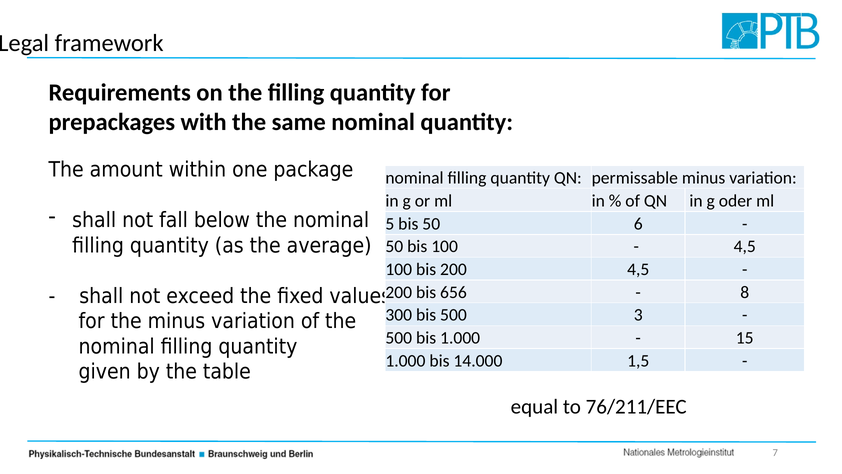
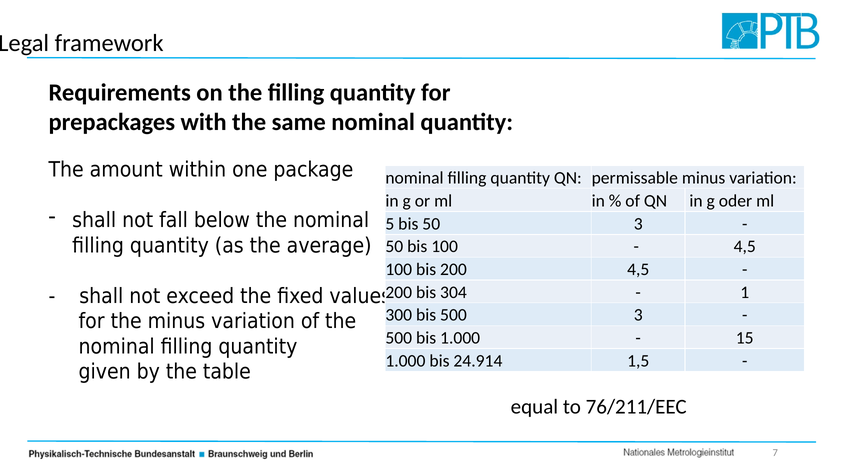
50 6: 6 -> 3 (638, 224)
656: 656 -> 304 (453, 292)
8: 8 -> 1 (745, 292)
14.000: 14.000 -> 24.914 (478, 360)
